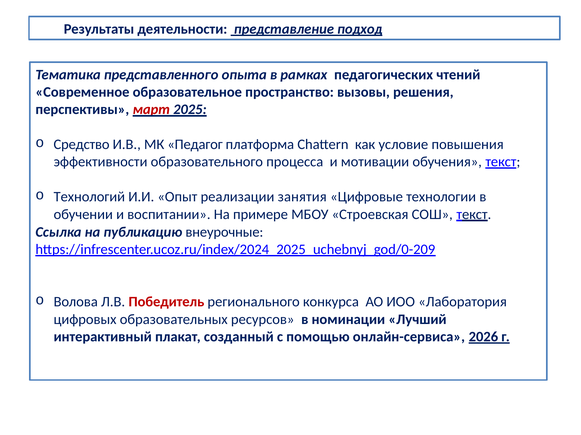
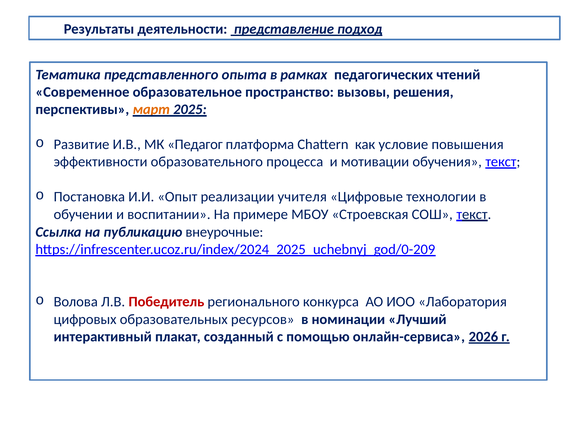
март colour: red -> orange (151, 110)
Средство: Средство -> Развитие (81, 145)
Технологий: Технологий -> Постановка (89, 197)
занятия: занятия -> учителя (302, 197)
